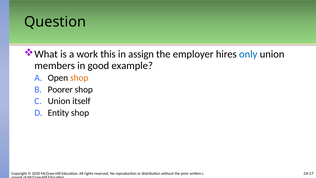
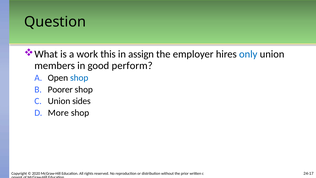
example: example -> perform (132, 66)
shop colour: orange -> blue (79, 78)
itself: itself -> sides (81, 101)
Entity: Entity -> More (58, 113)
